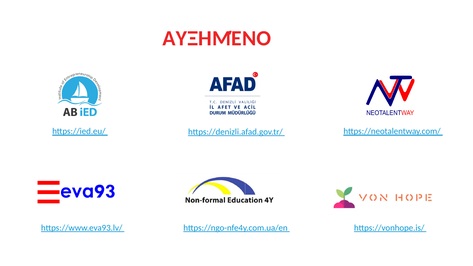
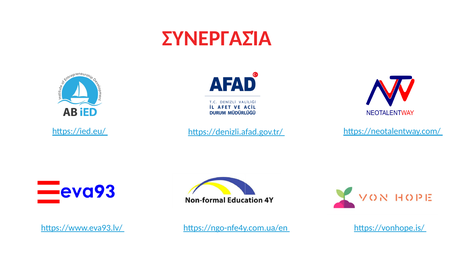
ΑΥΞΗΜΈΝΟ: ΑΥΞΗΜΈΝΟ -> ΣΥΝΕΡΓΑΣΊΑ (217, 38)
